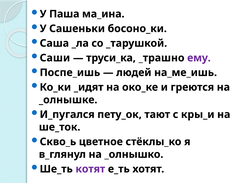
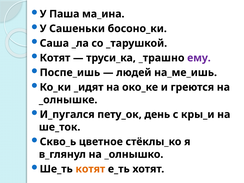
Саши: Саши -> Котят (55, 58)
тают: тают -> день (157, 114)
котят colour: purple -> orange (90, 169)
